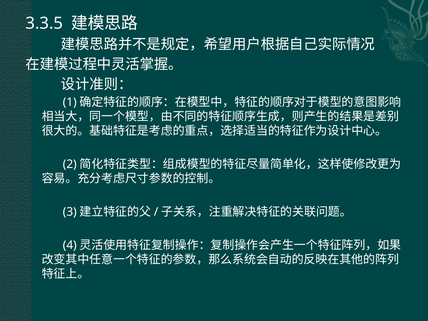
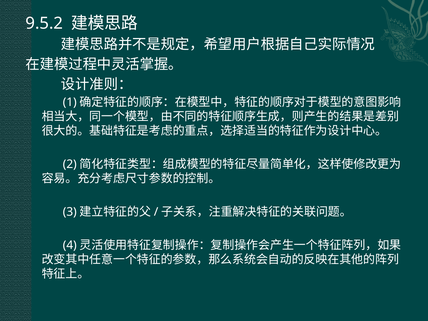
3.3.5: 3.3.5 -> 9.5.2 (44, 23)
